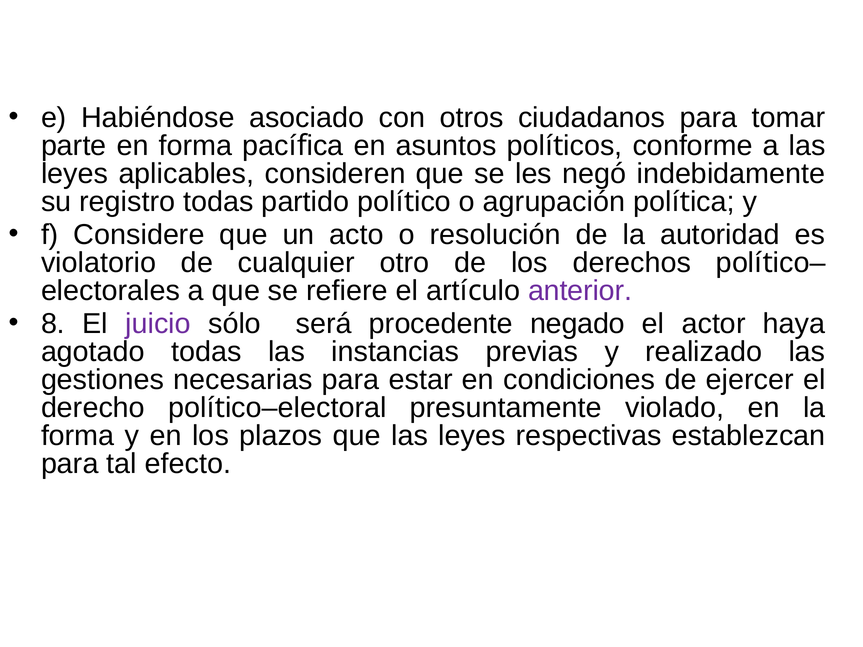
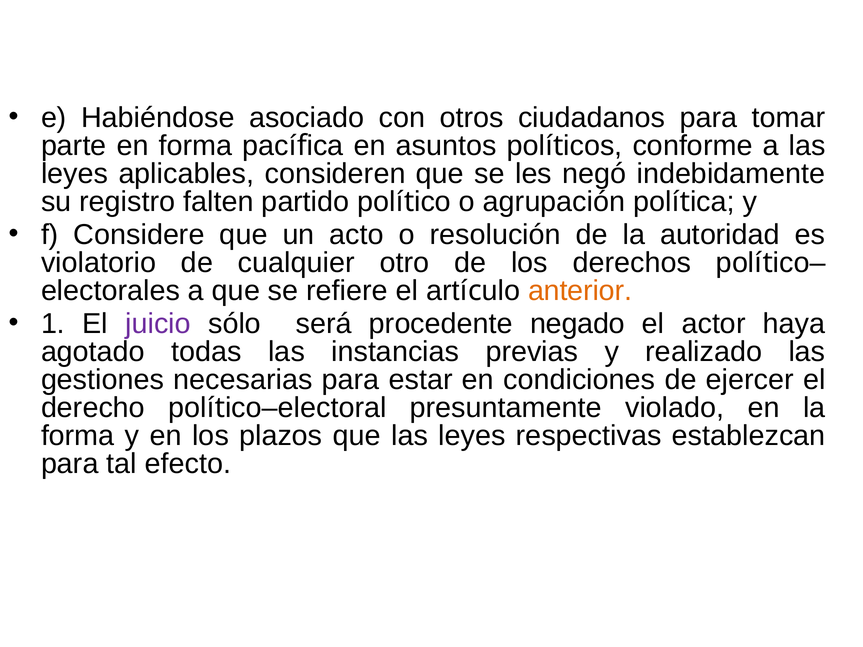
registro todas: todas -> falten (218, 202)
anterior colour: purple -> orange (580, 291)
8: 8 -> 1 (53, 324)
